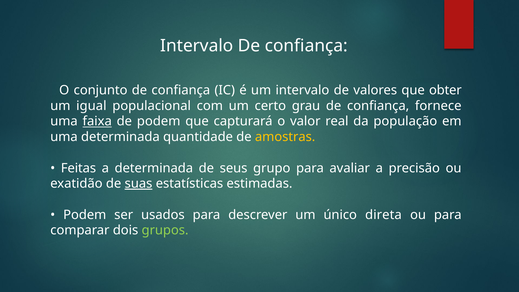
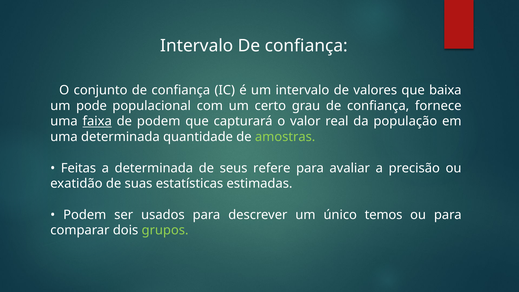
obter: obter -> baixa (445, 90)
igual: igual -> pode (91, 106)
amostras colour: yellow -> light green (285, 137)
grupo: grupo -> refere (272, 168)
suas underline: present -> none (139, 184)
direta: direta -> temos (384, 215)
